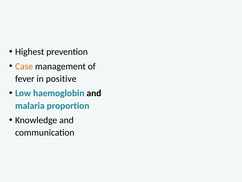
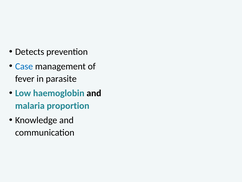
Highest: Highest -> Detects (30, 52)
Case colour: orange -> blue (24, 66)
positive: positive -> parasite (61, 79)
